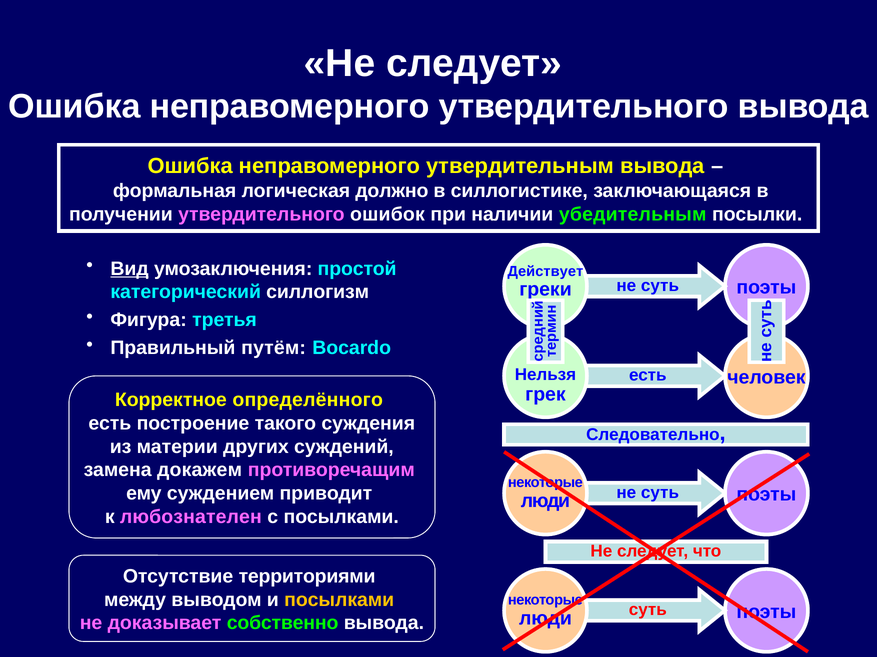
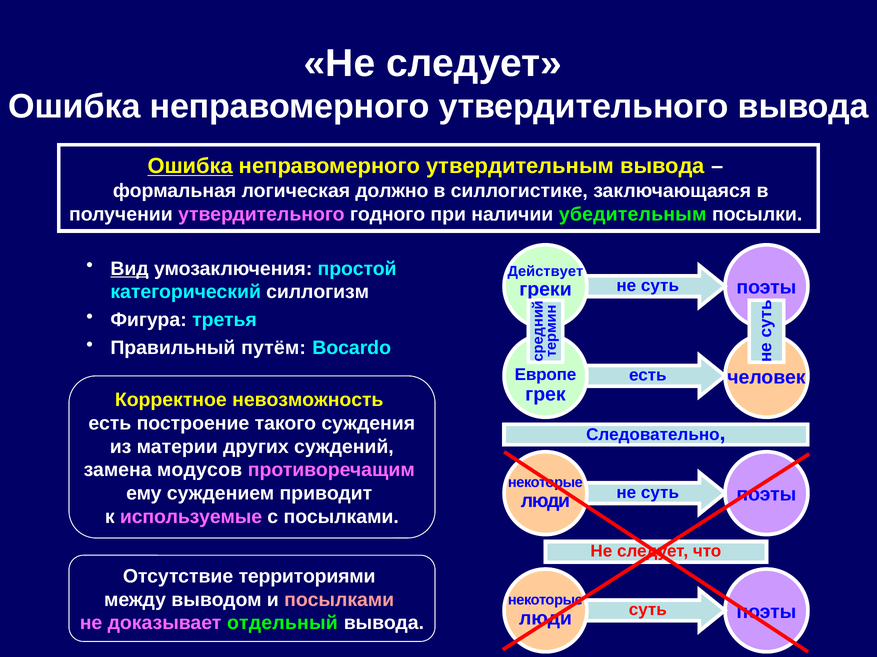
Ошибка underline: none -> present (190, 166)
ошибок: ошибок -> годного (388, 214)
Нельзя: Нельзя -> Европе (546, 375)
определённого: определённого -> невозможность (308, 400)
докажем: докажем -> модусов (200, 470)
любознателен: любознателен -> используемые (191, 517)
посылками colour: yellow -> pink (339, 600)
собственно: собственно -> отдельный (282, 624)
